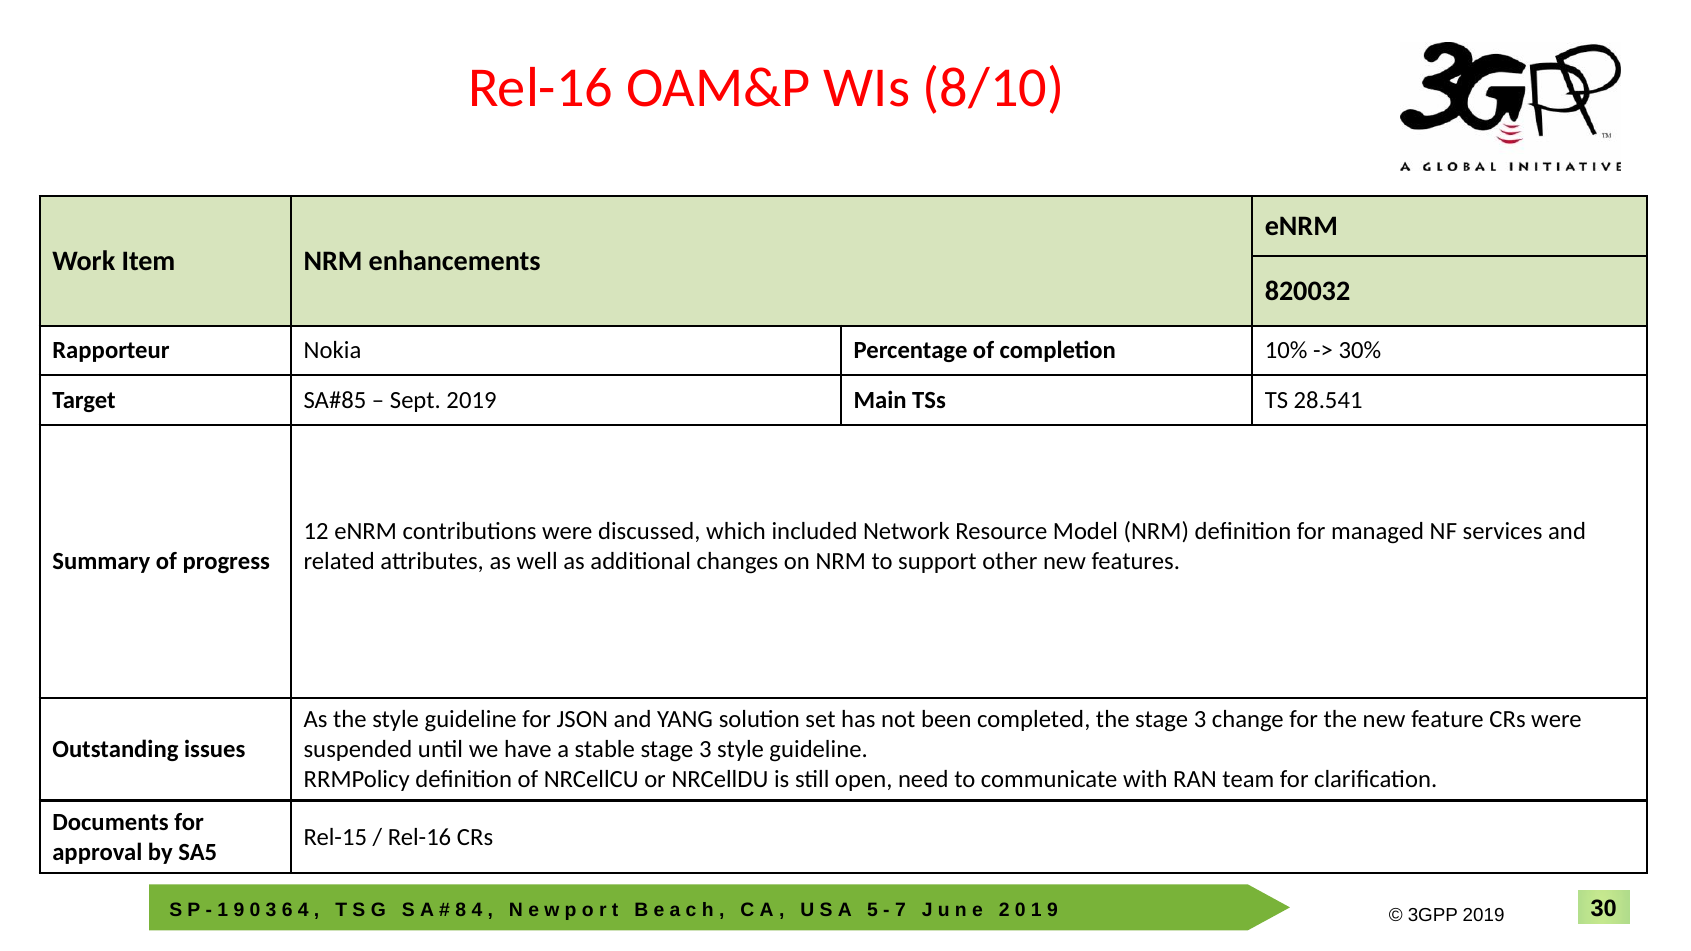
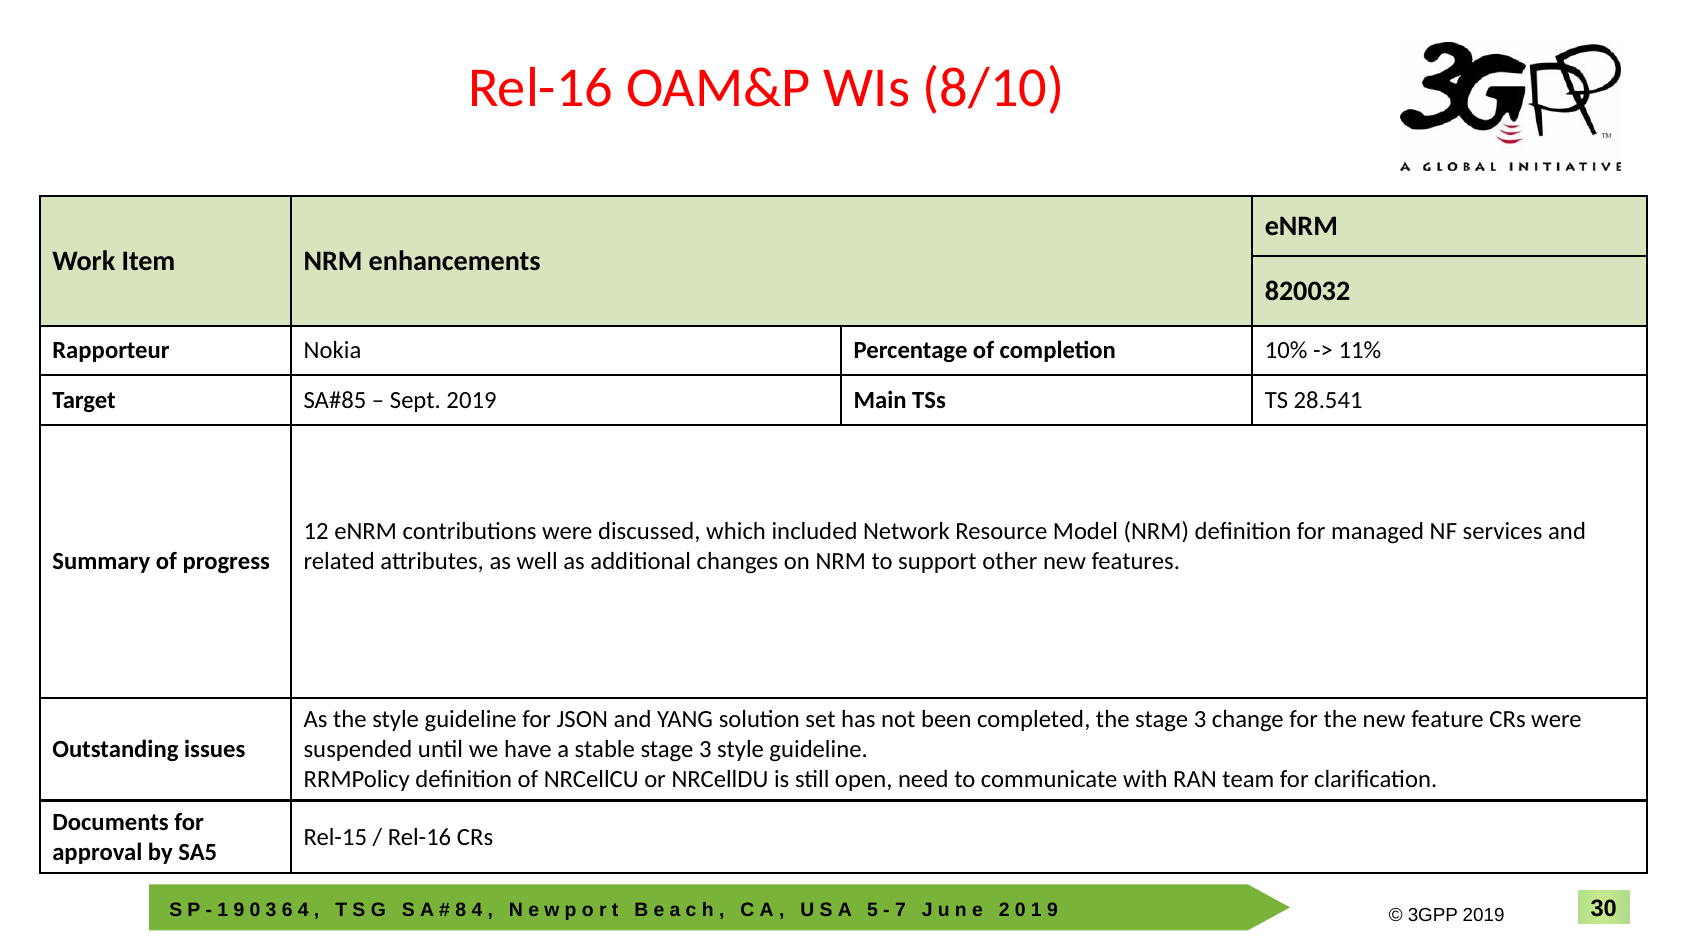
30%: 30% -> 11% (1360, 351)
